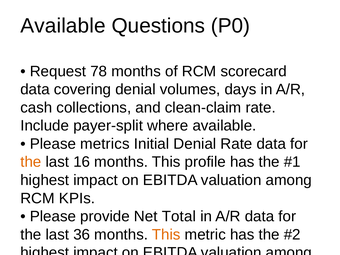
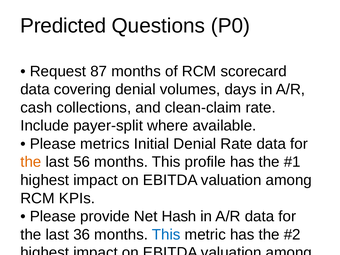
Available: Available -> Predicted (63, 26)
78: 78 -> 87 (99, 71)
16: 16 -> 56 (82, 162)
Total: Total -> Hash (179, 216)
This colour: orange -> blue (166, 235)
